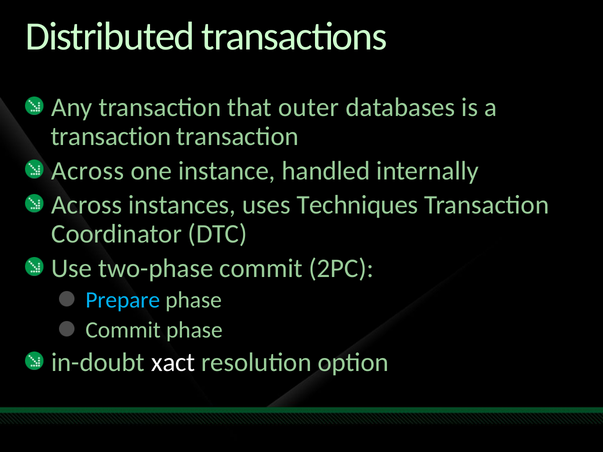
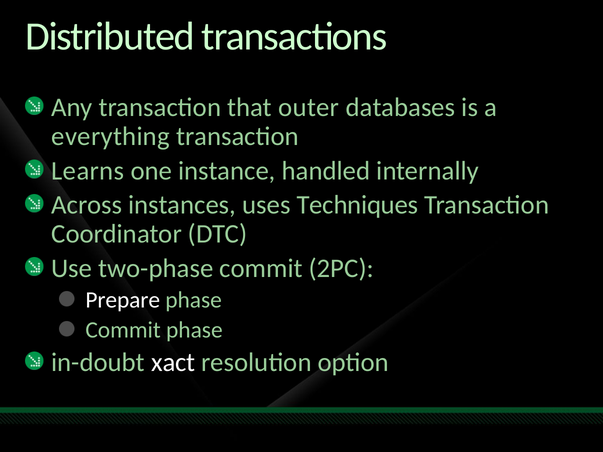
transaction: transaction -> everything (111, 136)
Across: Across -> Learns (88, 171)
Prepare colour: light blue -> white (123, 300)
